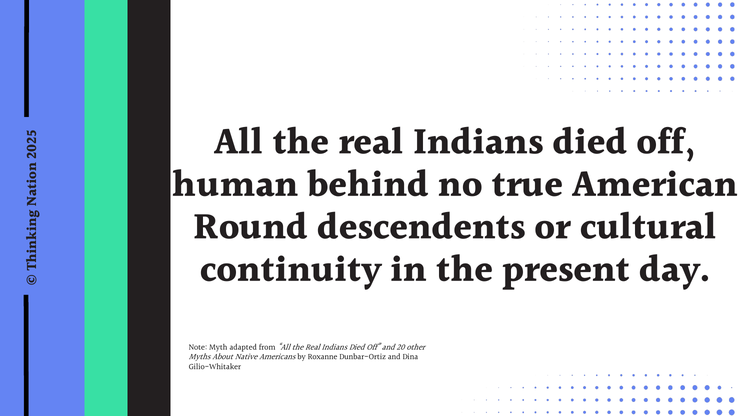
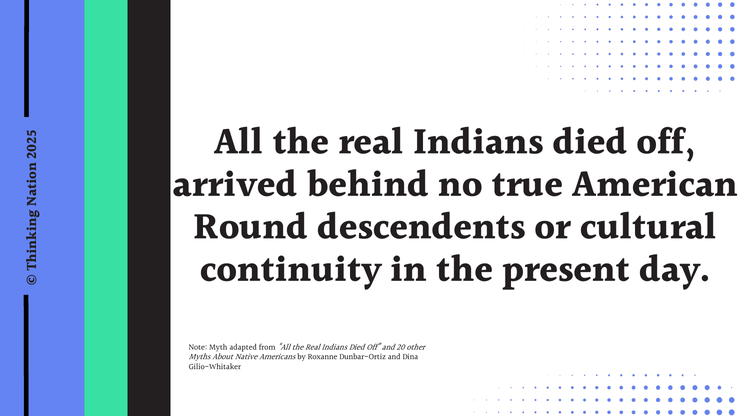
human: human -> arrived (235, 186)
